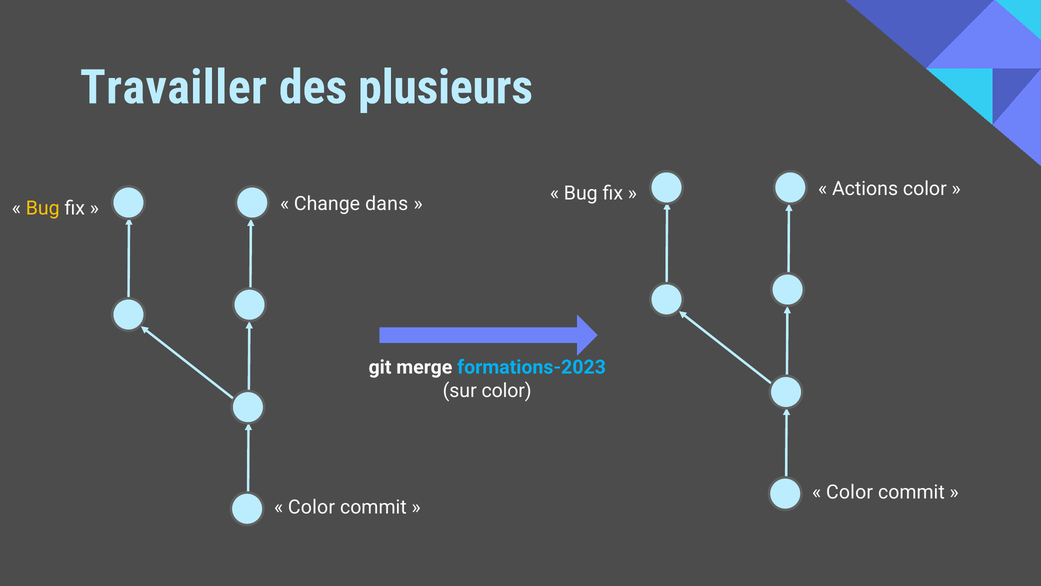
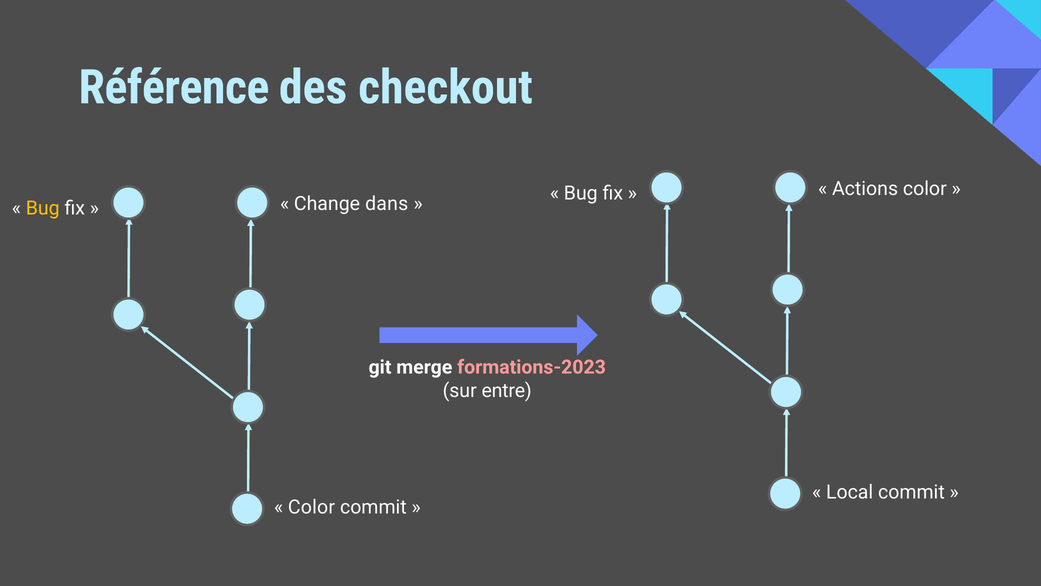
Travailler: Travailler -> Référence (174, 87)
plusieurs: plusieurs -> checkout (445, 87)
formations-2023 colour: light blue -> pink (532, 367)
sur color: color -> entre (507, 390)
Color: Color -> Local (850, 492)
